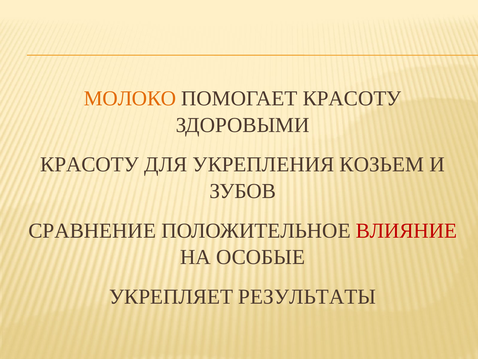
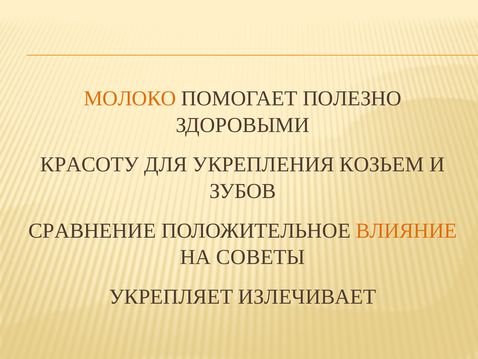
ПОМОГАЕТ КРАСОТУ: КРАСОТУ -> ПОЛЕЗНО (352, 98)
ВЛИЯНИЕ colour: red -> orange (406, 230)
ОСОБЫЕ: ОСОБЫЕ -> СОВЕТЫ (261, 257)
РЕЗУЛЬТАТЫ: РЕЗУЛЬТАТЫ -> ИЗЛЕЧИВАЕТ (307, 296)
